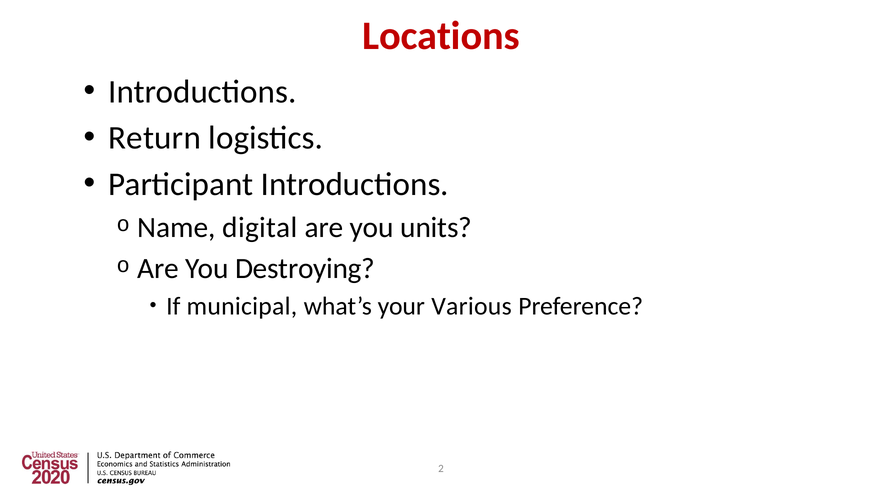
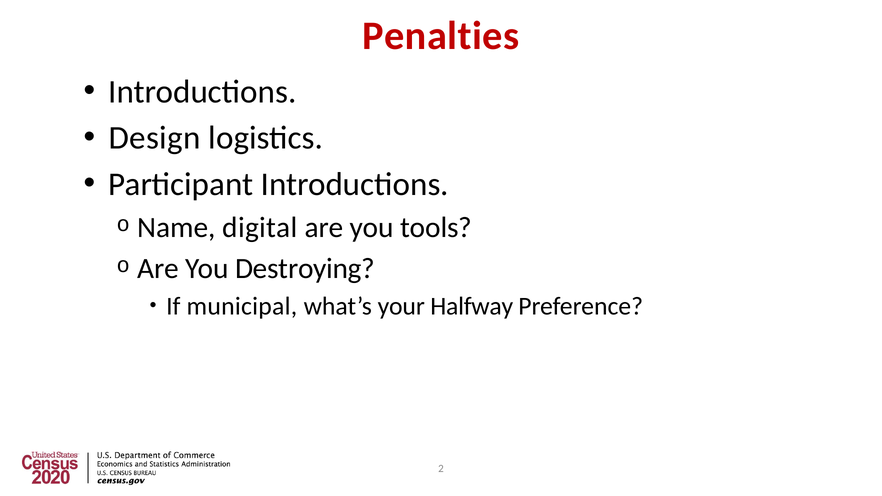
Locations: Locations -> Penalties (441, 36)
Return: Return -> Design (155, 138)
units: units -> tools (436, 227)
Various: Various -> Halfway (472, 306)
